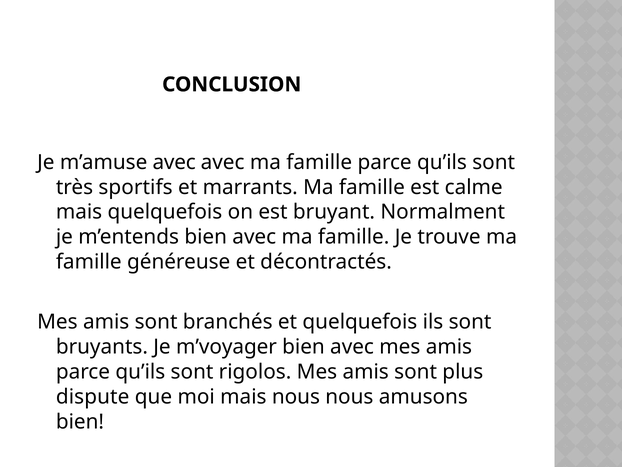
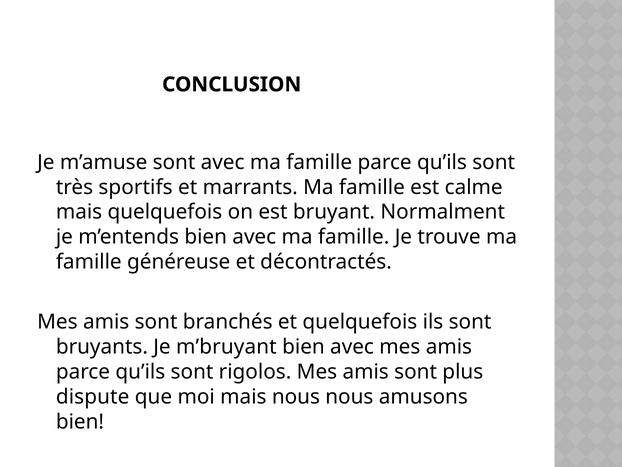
m’amuse avec: avec -> sont (174, 162)
m’voyager: m’voyager -> m’bruyant (226, 347)
